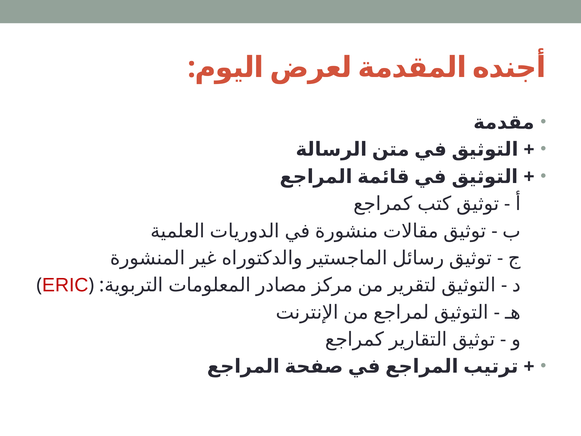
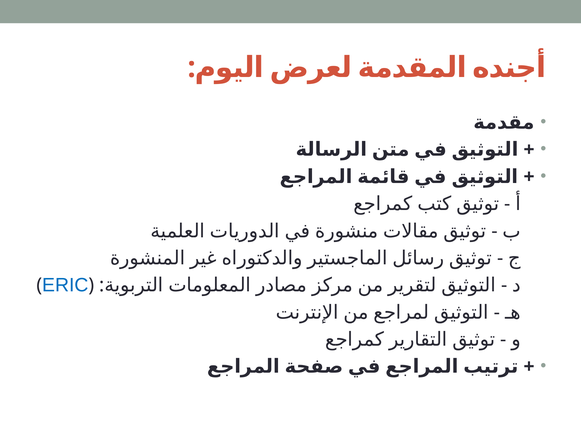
ERIC colour: red -> blue (65, 285)
